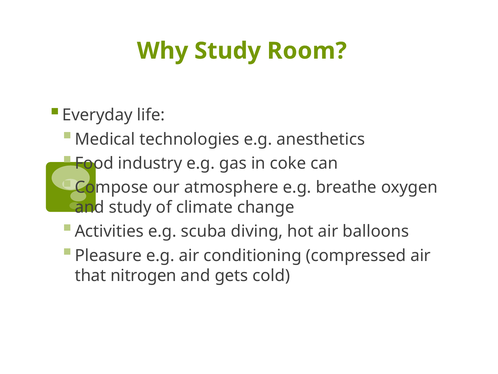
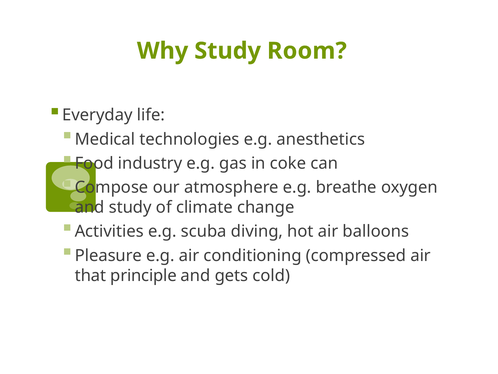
nitrogen: nitrogen -> principle (144, 275)
